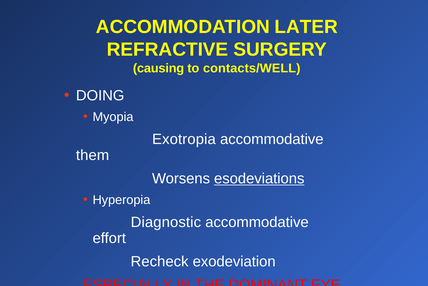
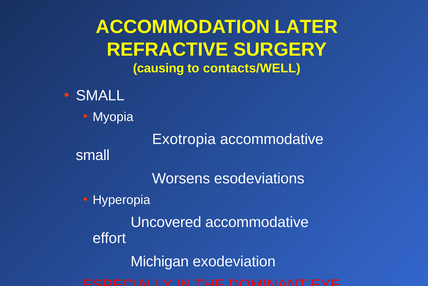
DOING: DOING -> SMALL (100, 95)
them: them -> small (93, 155)
esodeviations underline: present -> none (259, 178)
Diagnostic: Diagnostic -> Uncovered (166, 222)
Recheck: Recheck -> Michigan (160, 261)
